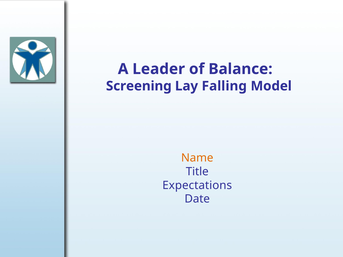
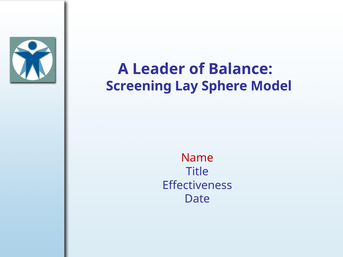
Falling: Falling -> Sphere (224, 86)
Name colour: orange -> red (197, 158)
Expectations: Expectations -> Effectiveness (197, 185)
